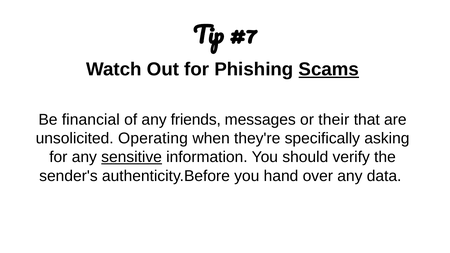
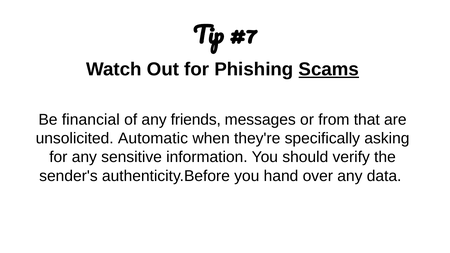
their: their -> from (334, 120)
Operating: Operating -> Automatic (153, 138)
sensitive underline: present -> none (132, 157)
